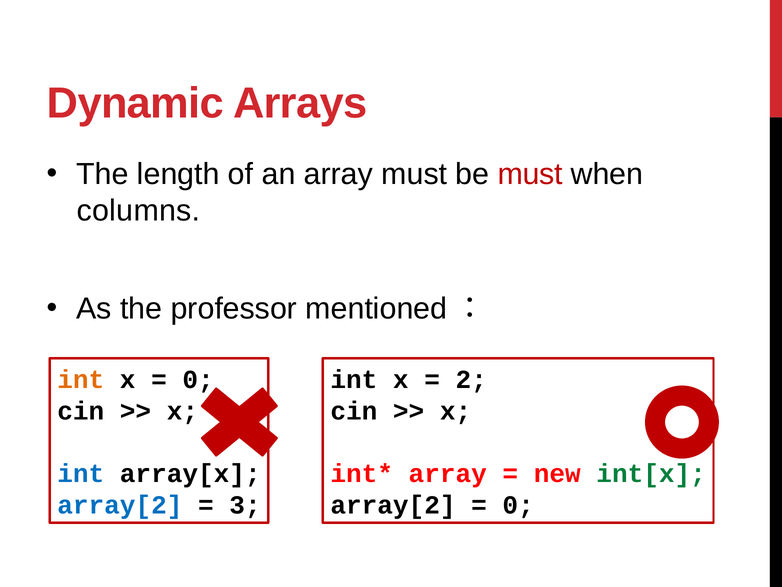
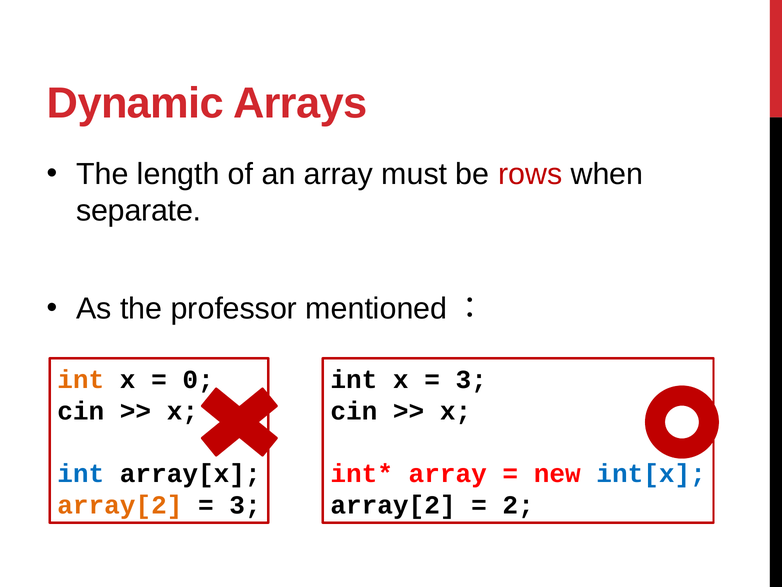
be must: must -> rows (530, 174)
columns: columns -> separate (139, 211)
2: 2 -> 3 (471, 379)
int[x colour: green -> blue (651, 473)
array[2 colour: blue -> orange (120, 504)
0: 0 -> 2 (518, 504)
